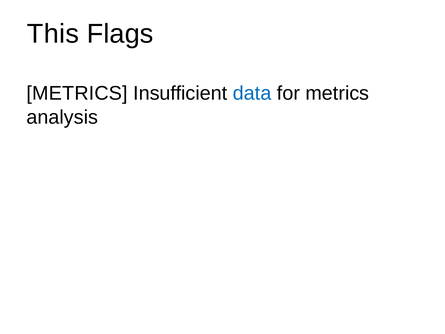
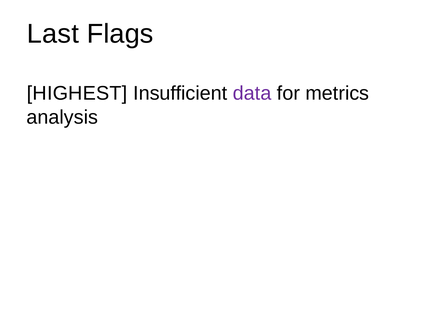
This: This -> Last (53, 34)
METRICS: METRICS -> HIGHEST (77, 93)
data colour: blue -> purple (252, 93)
